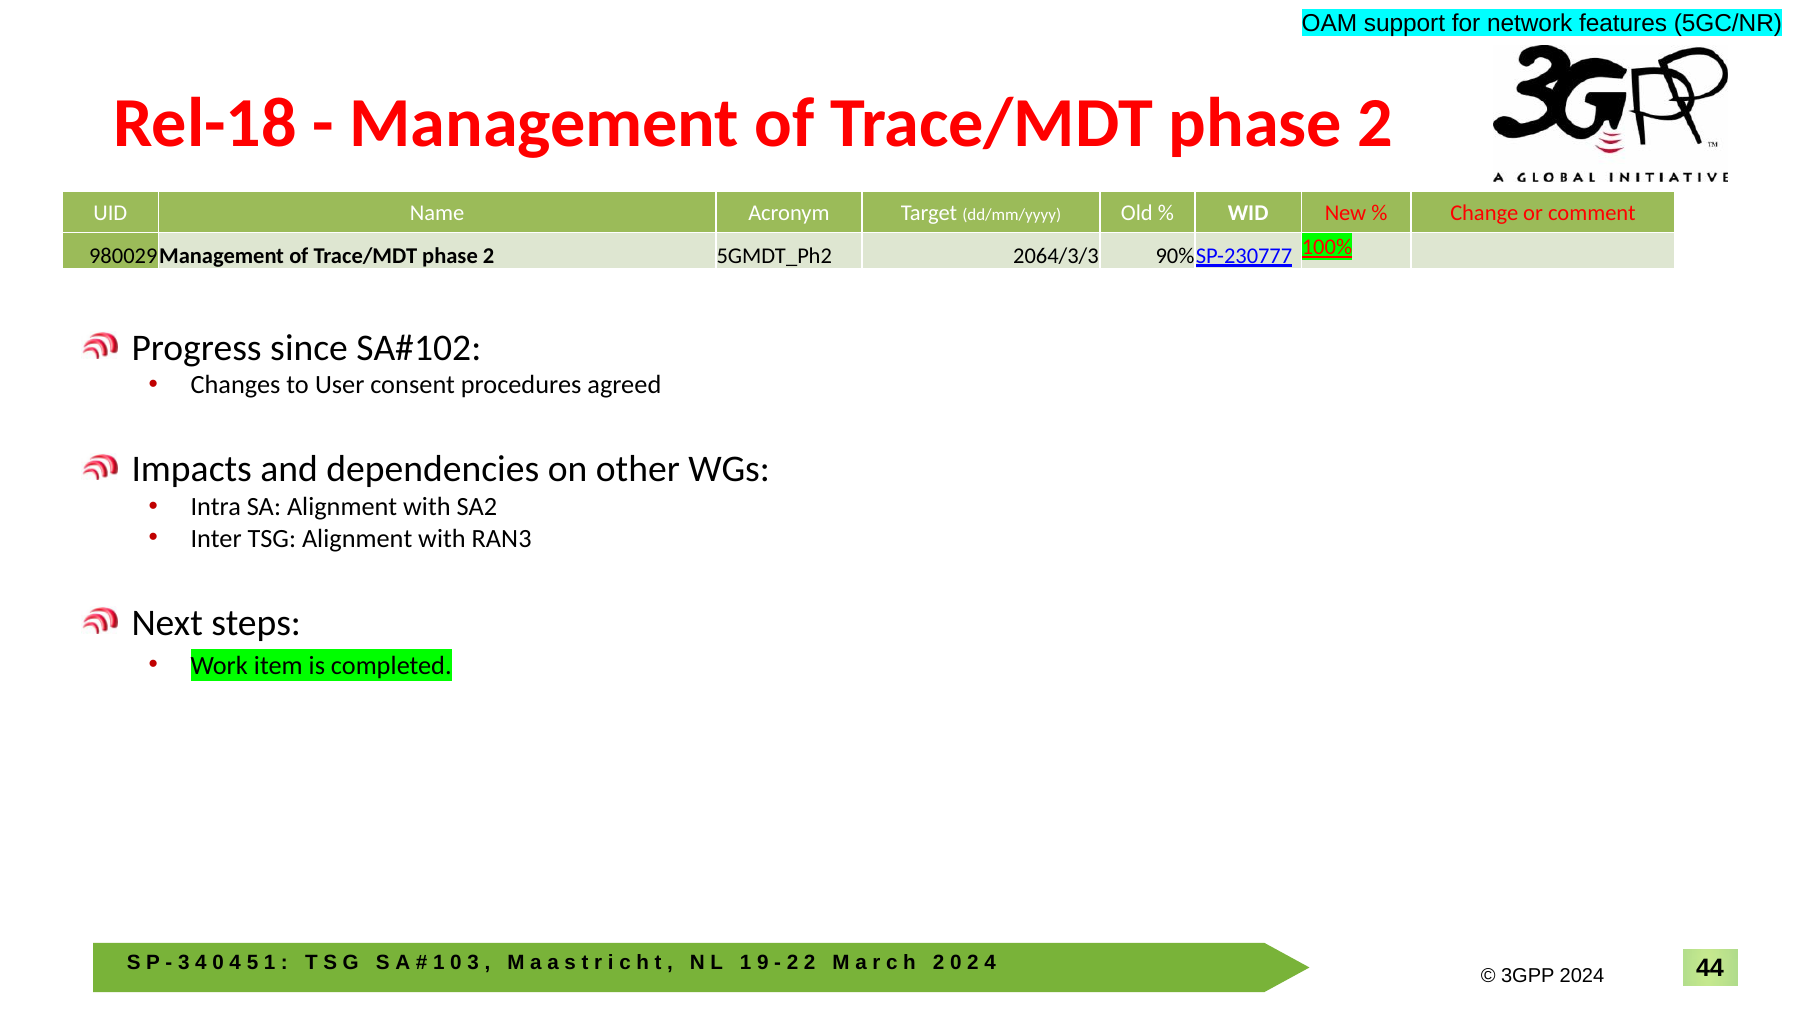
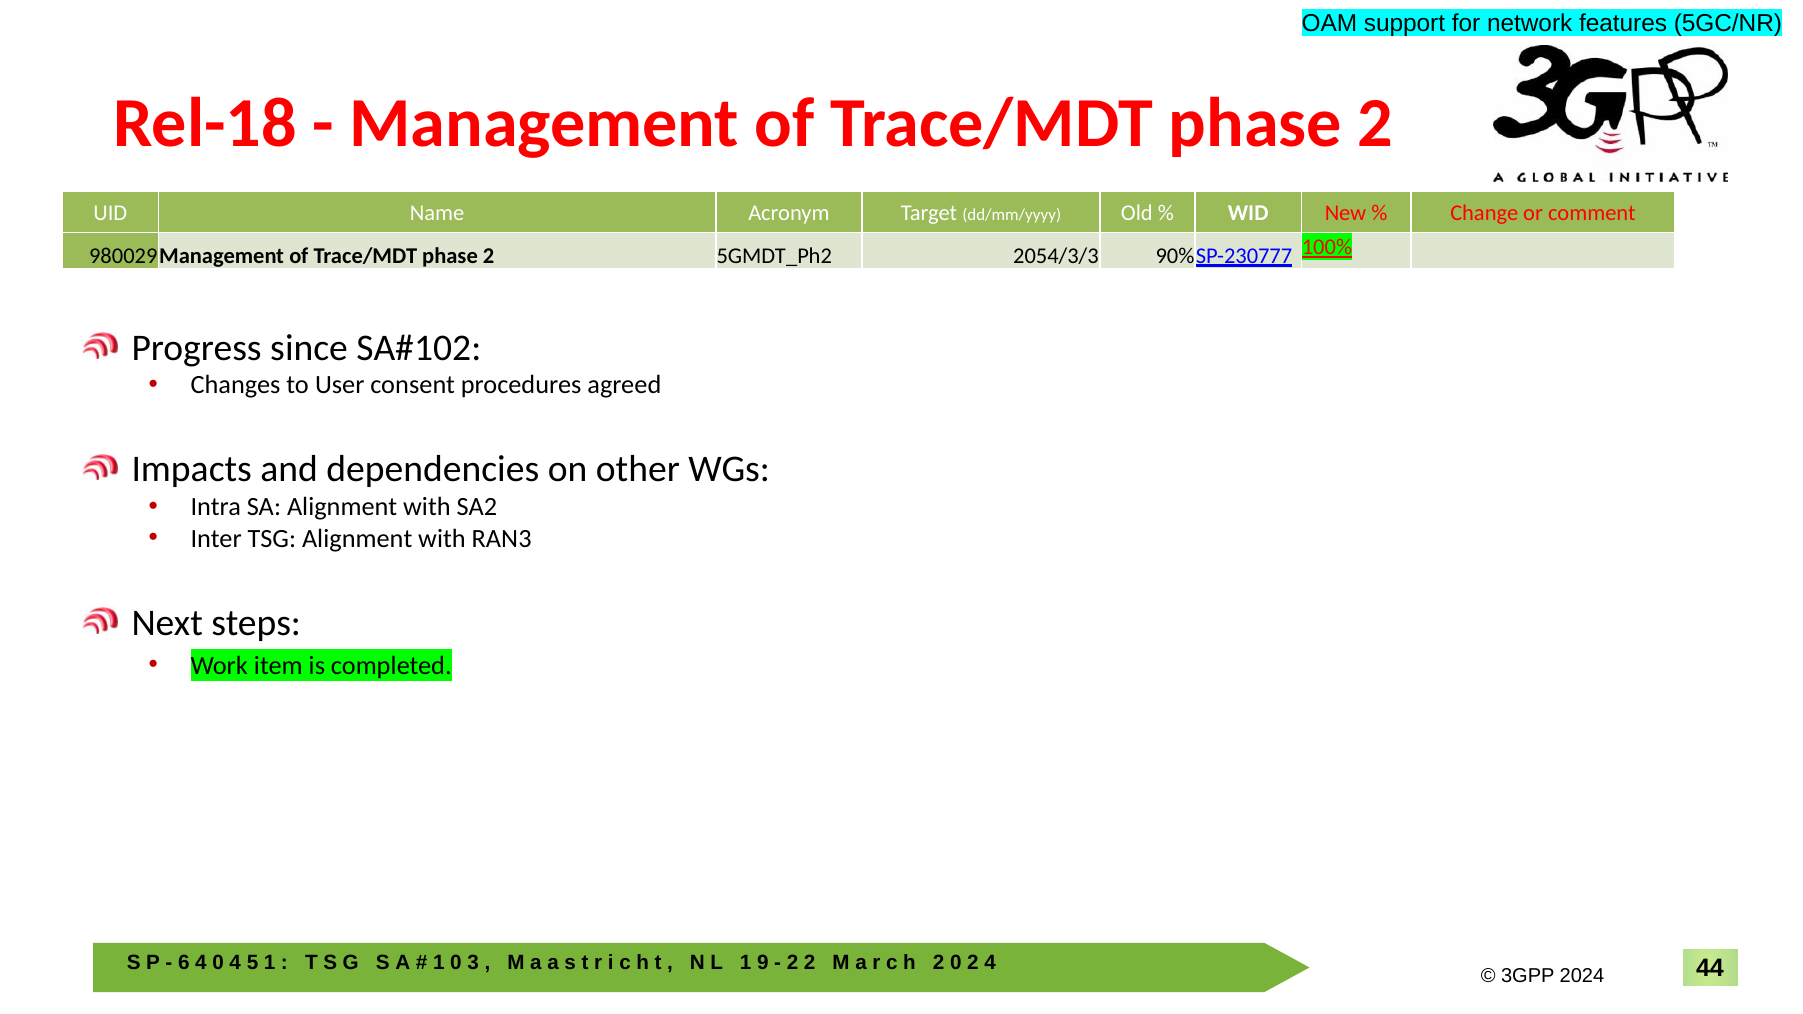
2064/3/3: 2064/3/3 -> 2054/3/3 (1056, 256)
3: 3 -> 6 (184, 963)
